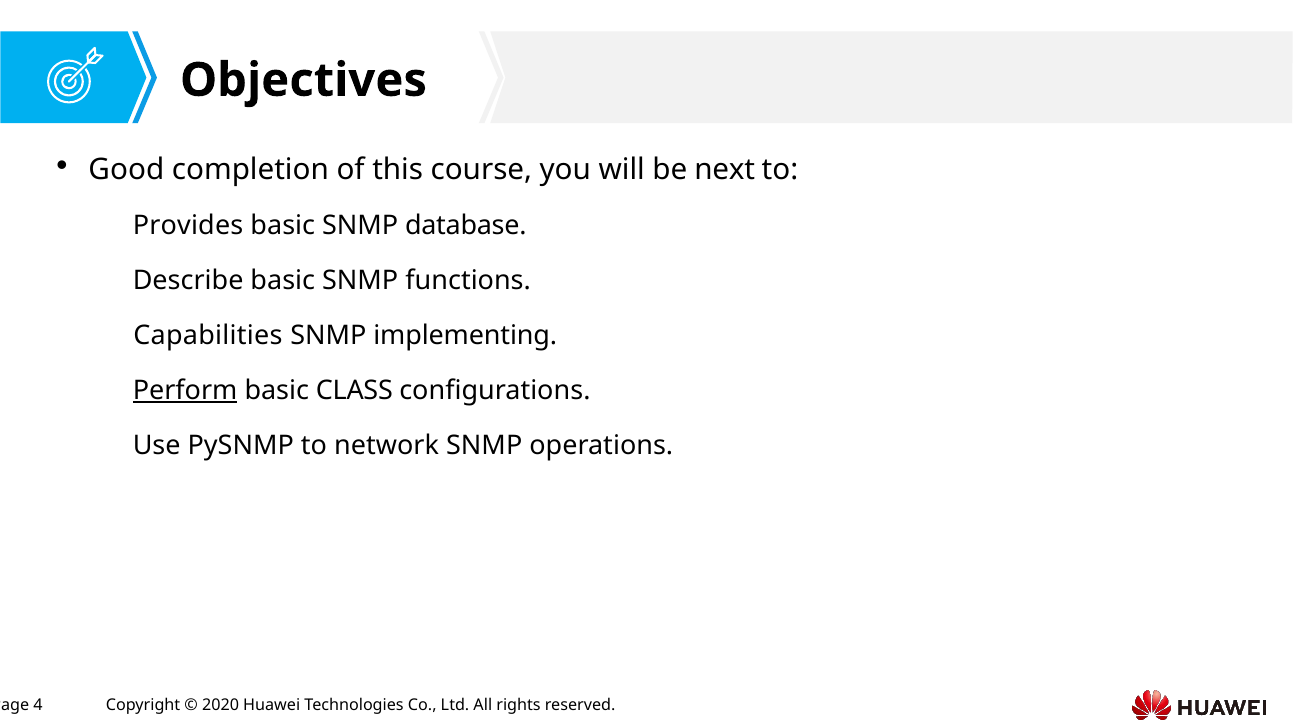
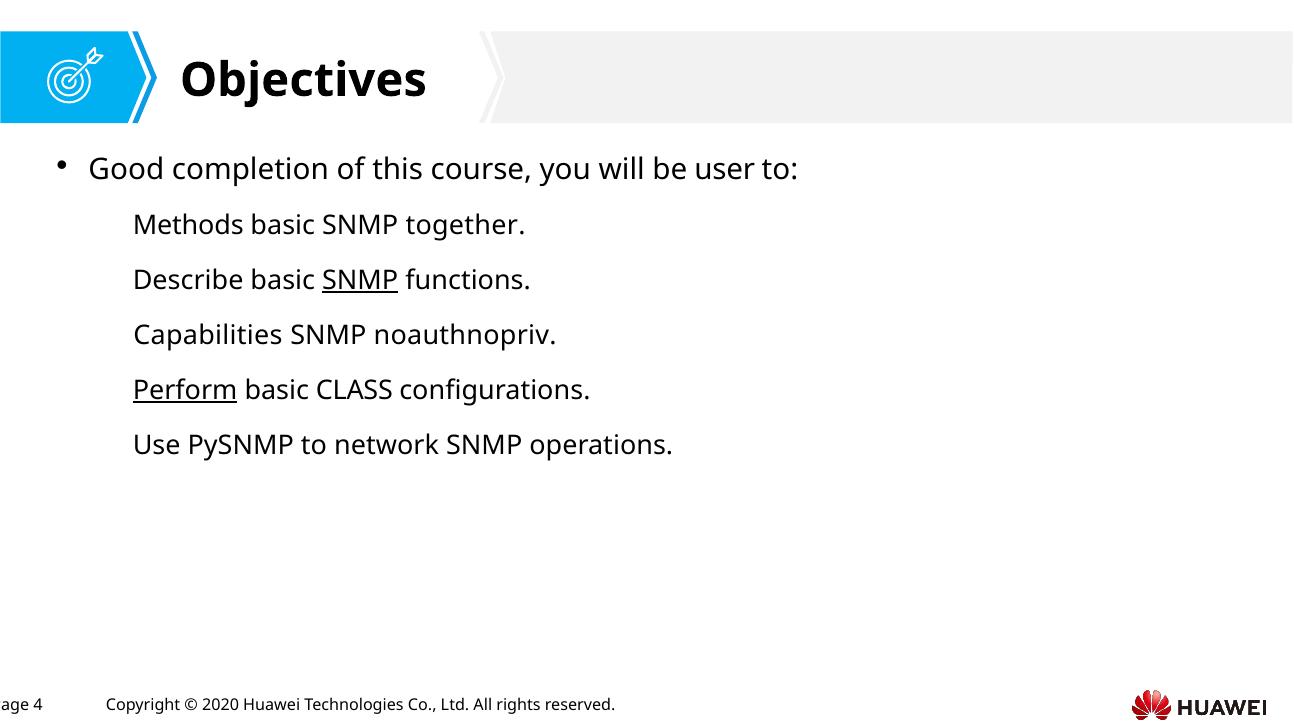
next: next -> user (725, 169)
Provides: Provides -> Methods (188, 226)
database: database -> together (466, 226)
SNMP underline: none -> present (360, 281)
implementing: implementing -> noauthnopriv (465, 336)
